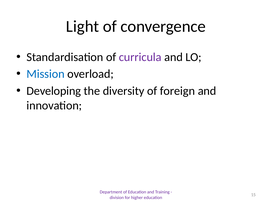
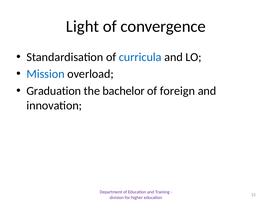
curricula colour: purple -> blue (140, 57)
Developing: Developing -> Graduation (54, 91)
diversity: diversity -> bachelor (124, 91)
